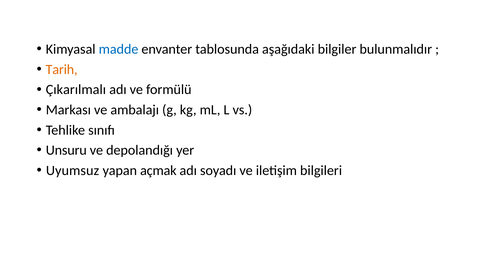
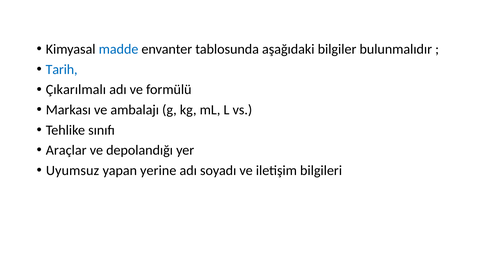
Tarih colour: orange -> blue (62, 69)
Unsuru: Unsuru -> Araçlar (66, 150)
açmak: açmak -> yerine (158, 171)
